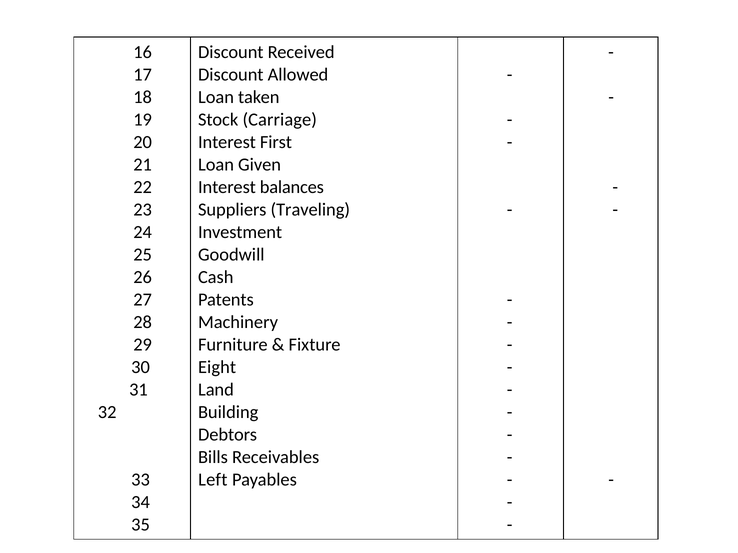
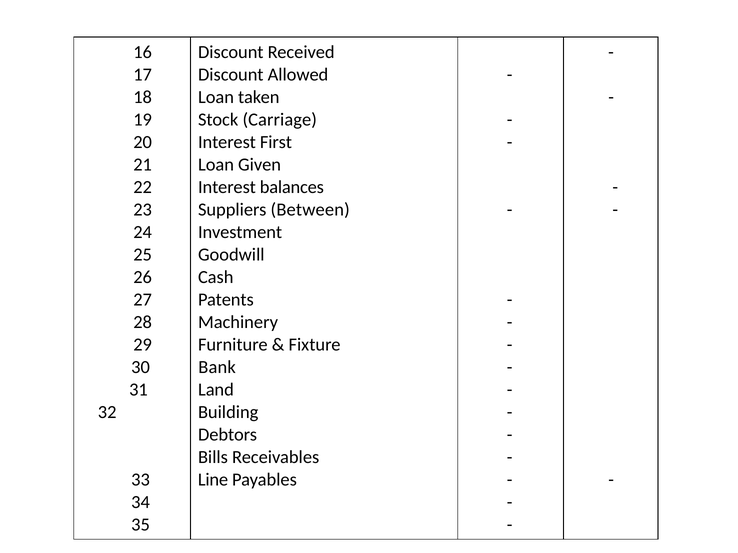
Traveling: Traveling -> Between (310, 210)
Eight: Eight -> Bank (217, 367)
Left: Left -> Line (213, 480)
